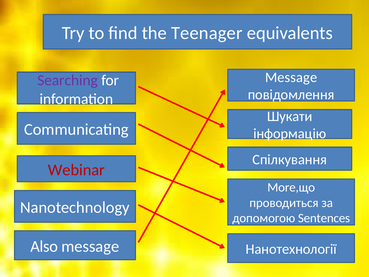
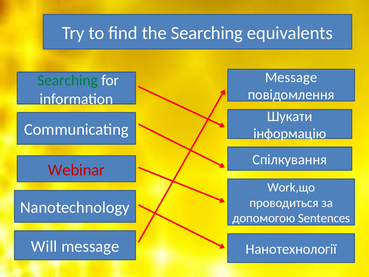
the Teenager: Teenager -> Searching (207, 33)
Searching colour: purple -> green (68, 80)
More,що: More,що -> Work,що (291, 187)
Also: Also -> Will (44, 246)
